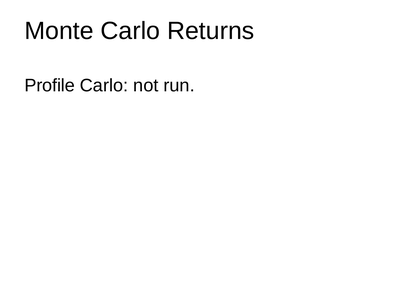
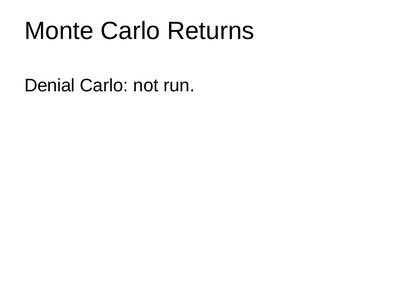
Profile: Profile -> Denial (50, 86)
